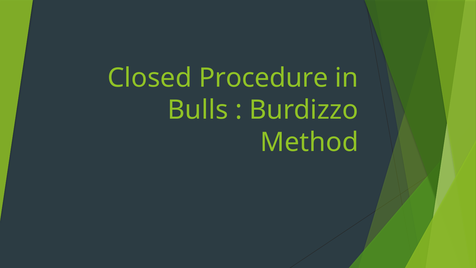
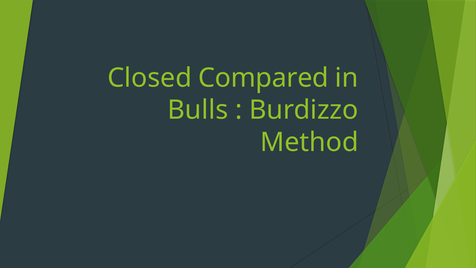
Procedure: Procedure -> Compared (263, 78)
